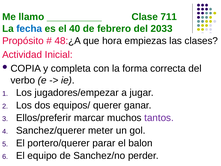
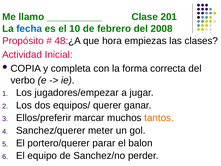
711: 711 -> 201 (169, 17)
40: 40 -> 10 (75, 29)
2033: 2033 -> 2008 (162, 29)
tantos colour: purple -> orange (159, 118)
